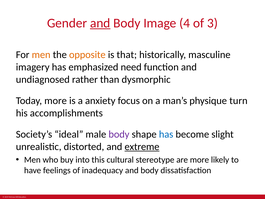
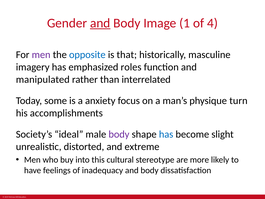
4: 4 -> 1 (185, 23)
3: 3 -> 4 (212, 23)
men colour: orange -> purple (41, 55)
opposite colour: orange -> blue (87, 55)
need: need -> roles (131, 67)
undiagnosed: undiagnosed -> manipulated (43, 79)
dysmorphic: dysmorphic -> interrelated (146, 79)
Today more: more -> some (56, 101)
extreme underline: present -> none (142, 147)
